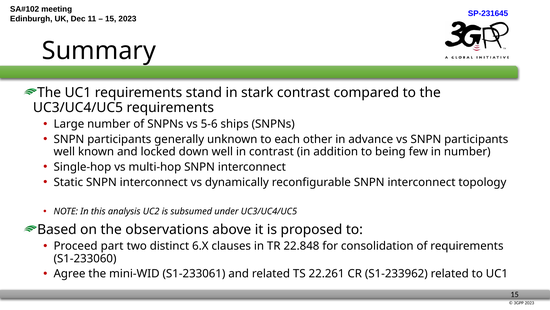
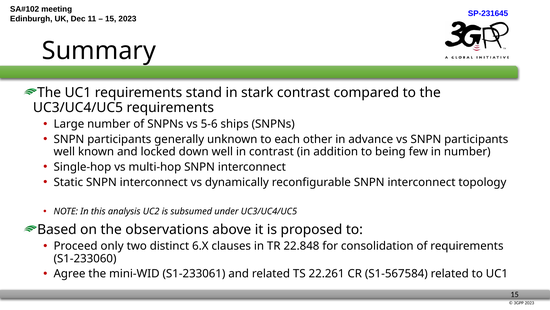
part: part -> only (112, 246)
S1-233962: S1-233962 -> S1-567584 (396, 273)
